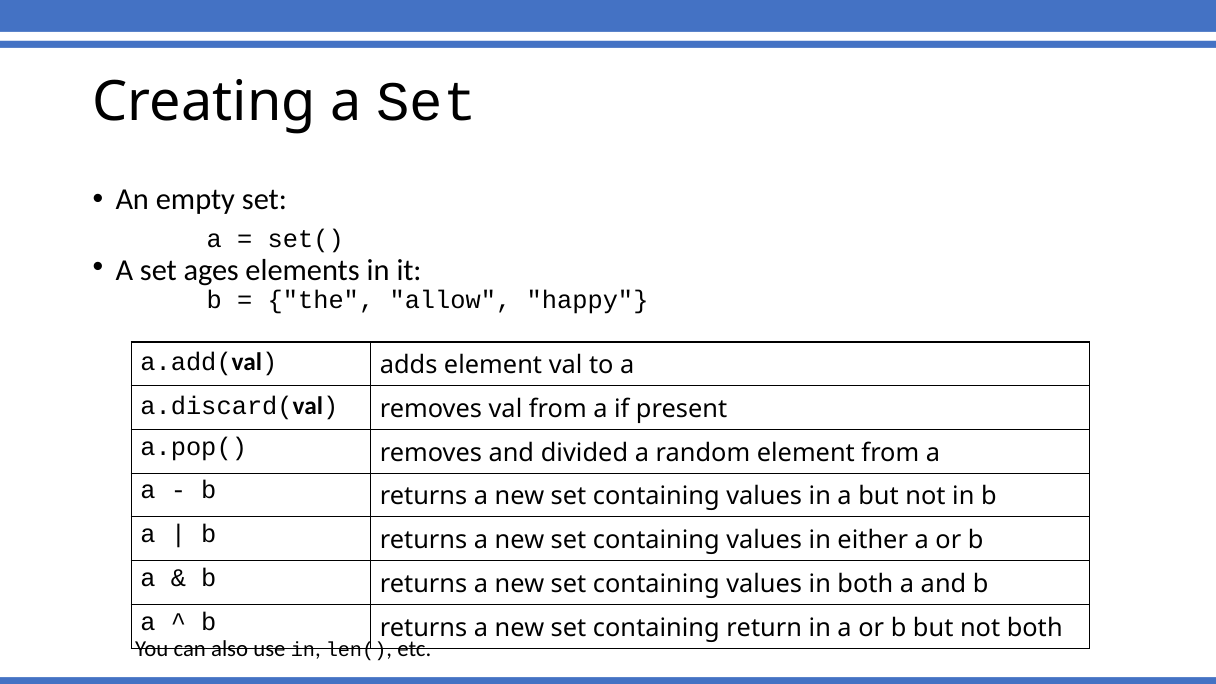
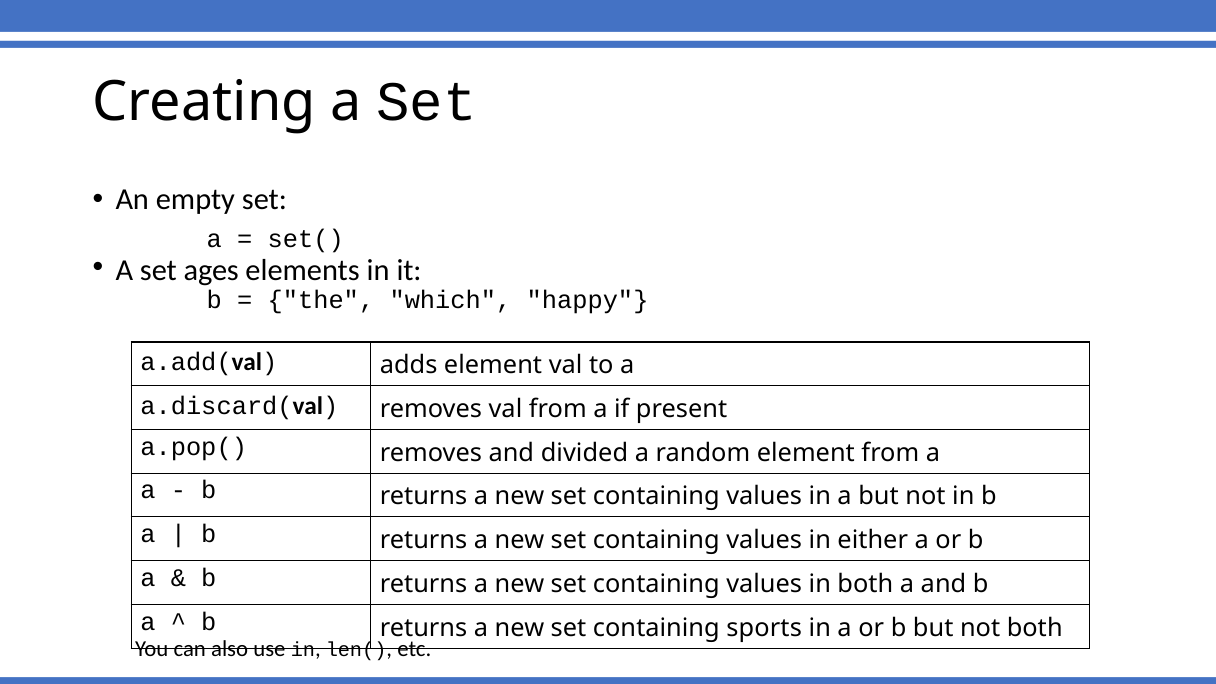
allow: allow -> which (450, 300)
return: return -> sports (764, 628)
